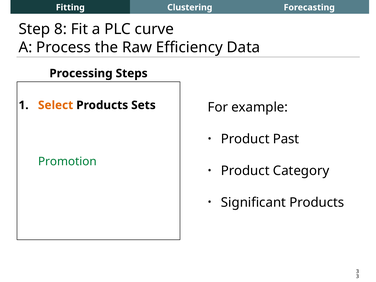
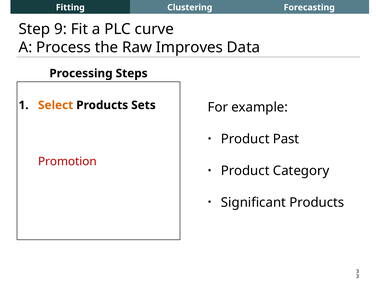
8: 8 -> 9 (61, 29)
Efficiency: Efficiency -> Improves (189, 47)
Promotion colour: green -> red (67, 162)
